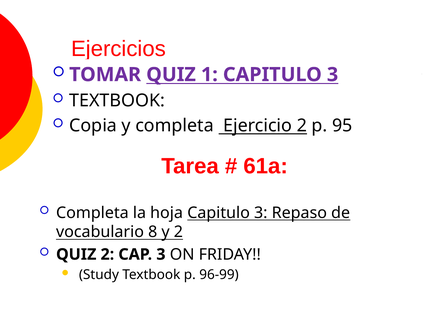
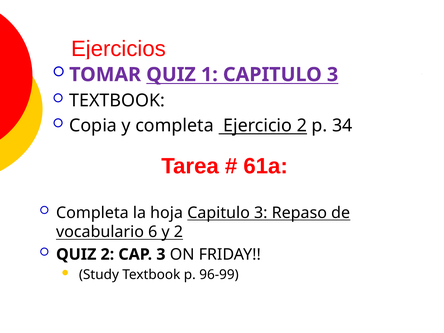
95: 95 -> 34 (342, 126)
8: 8 -> 6 (153, 232)
